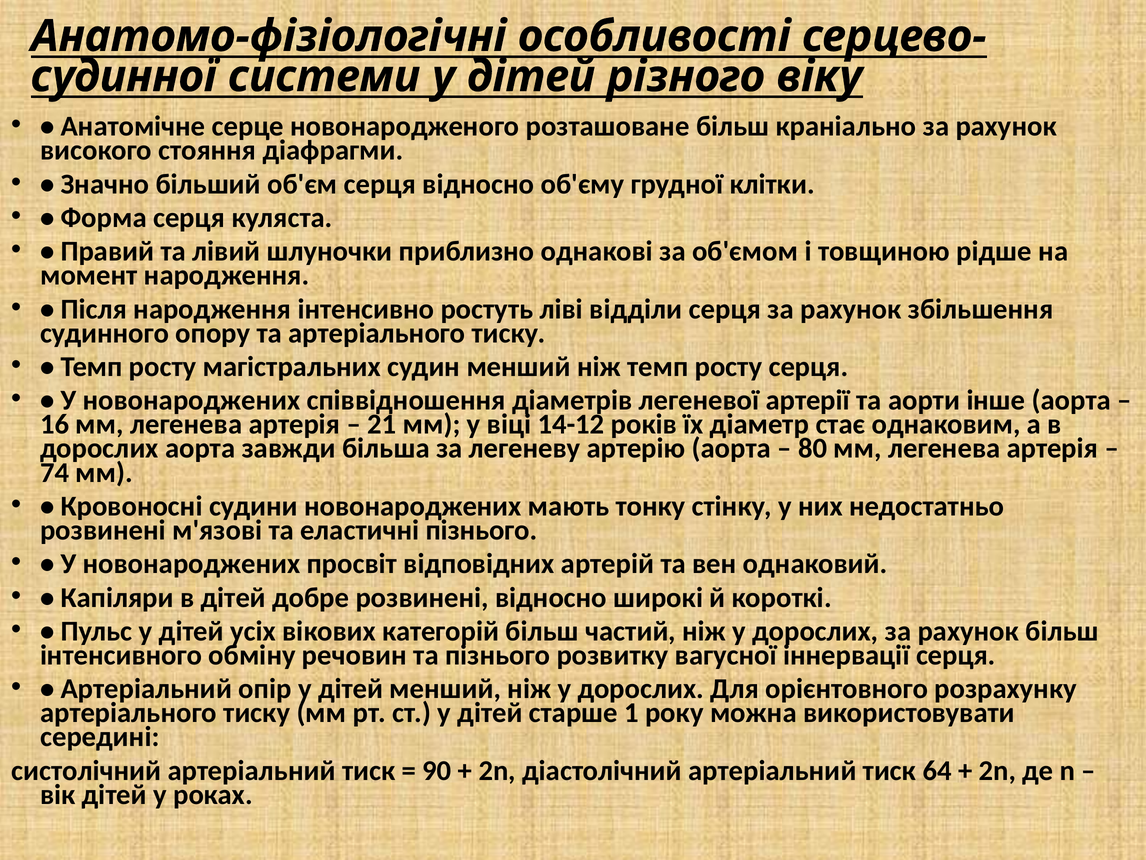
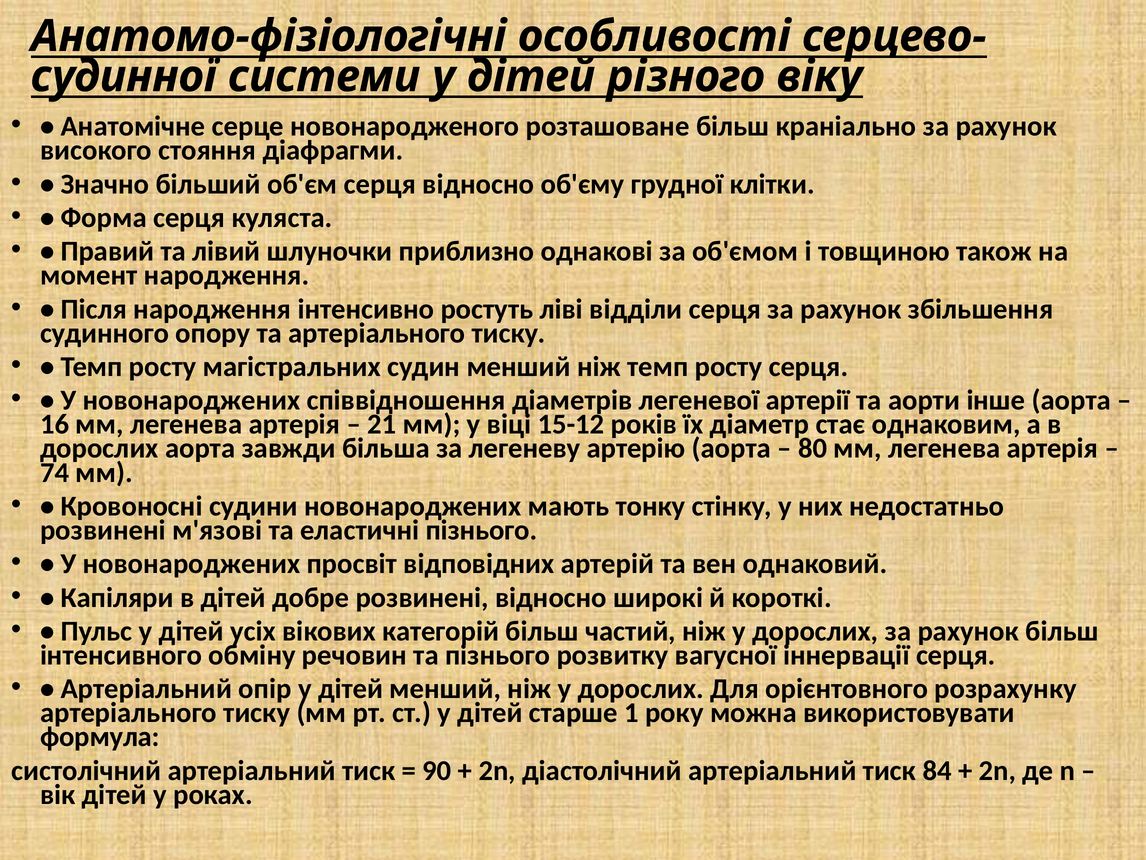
рідше: рідше -> також (994, 251)
14-12: 14-12 -> 15-12 (571, 424)
середині: середині -> формула (100, 737)
64: 64 -> 84 (937, 770)
